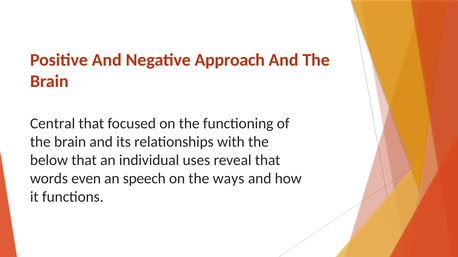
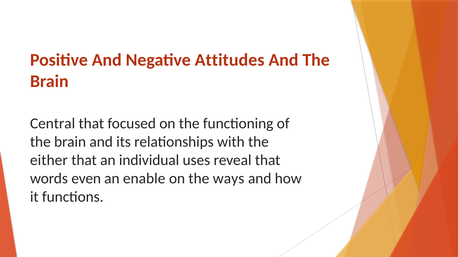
Approach: Approach -> Attitudes (230, 60)
below: below -> either (49, 161)
speech: speech -> enable (144, 179)
